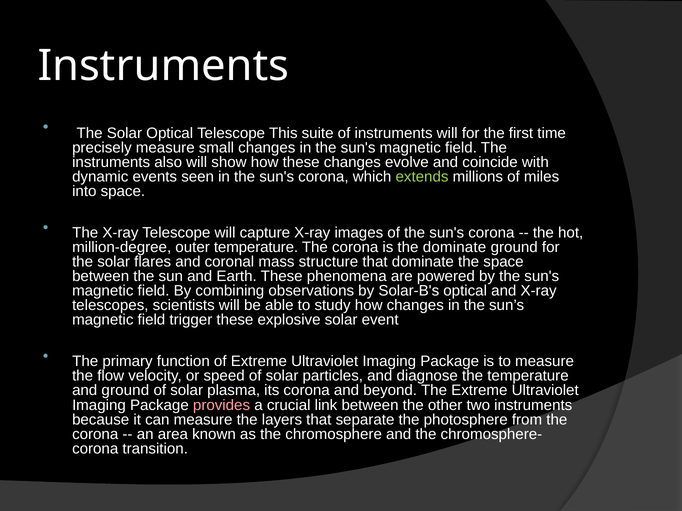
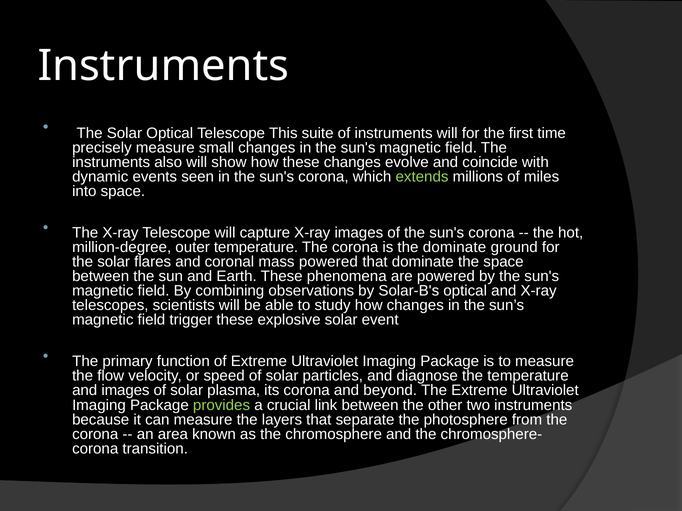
mass structure: structure -> powered (328, 262)
and ground: ground -> images (125, 391)
provides colour: pink -> light green (222, 405)
